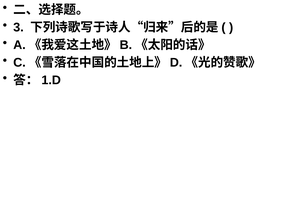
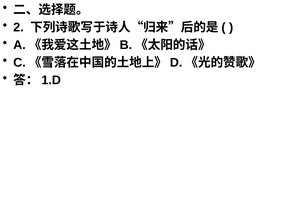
3: 3 -> 2 (19, 27)
